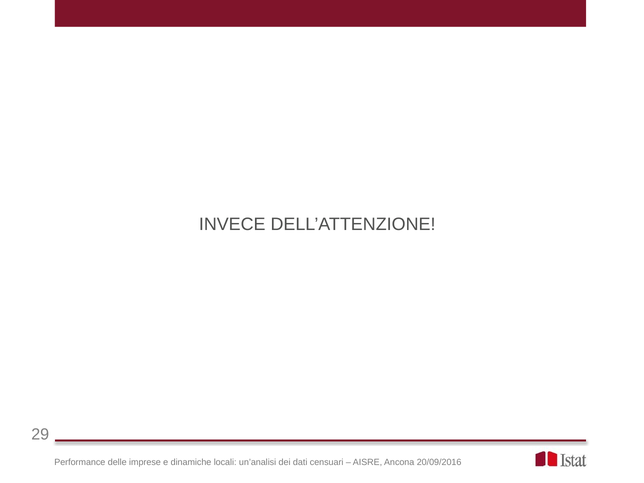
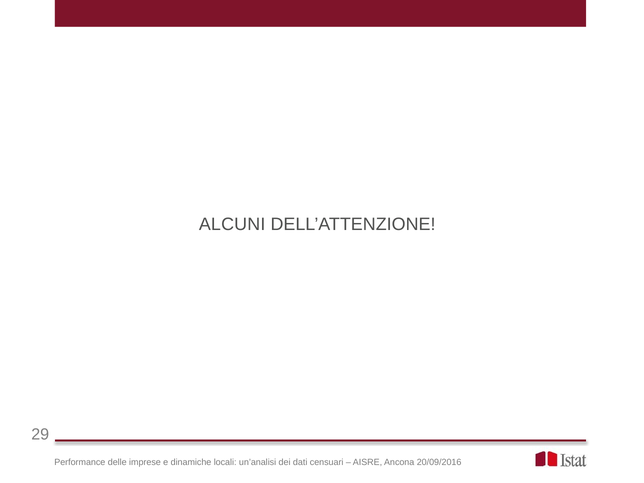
INVECE: INVECE -> ALCUNI (232, 224)
